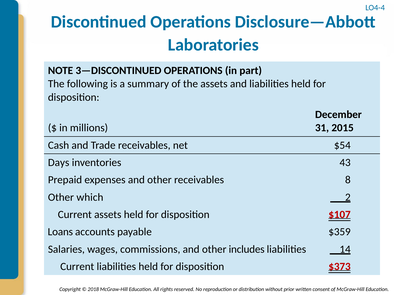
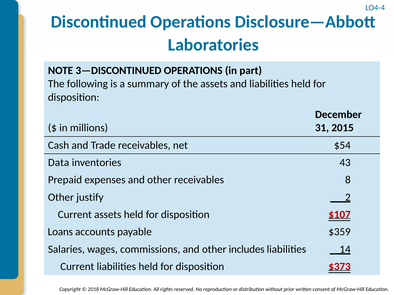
Days: Days -> Data (59, 163)
which: which -> justify (90, 198)
